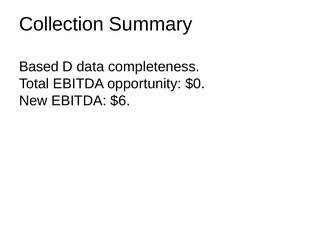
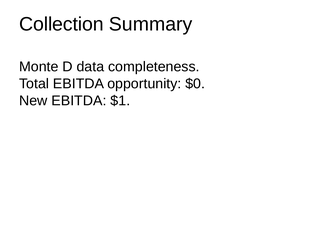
Based: Based -> Monte (39, 67)
$6: $6 -> $1 (120, 101)
